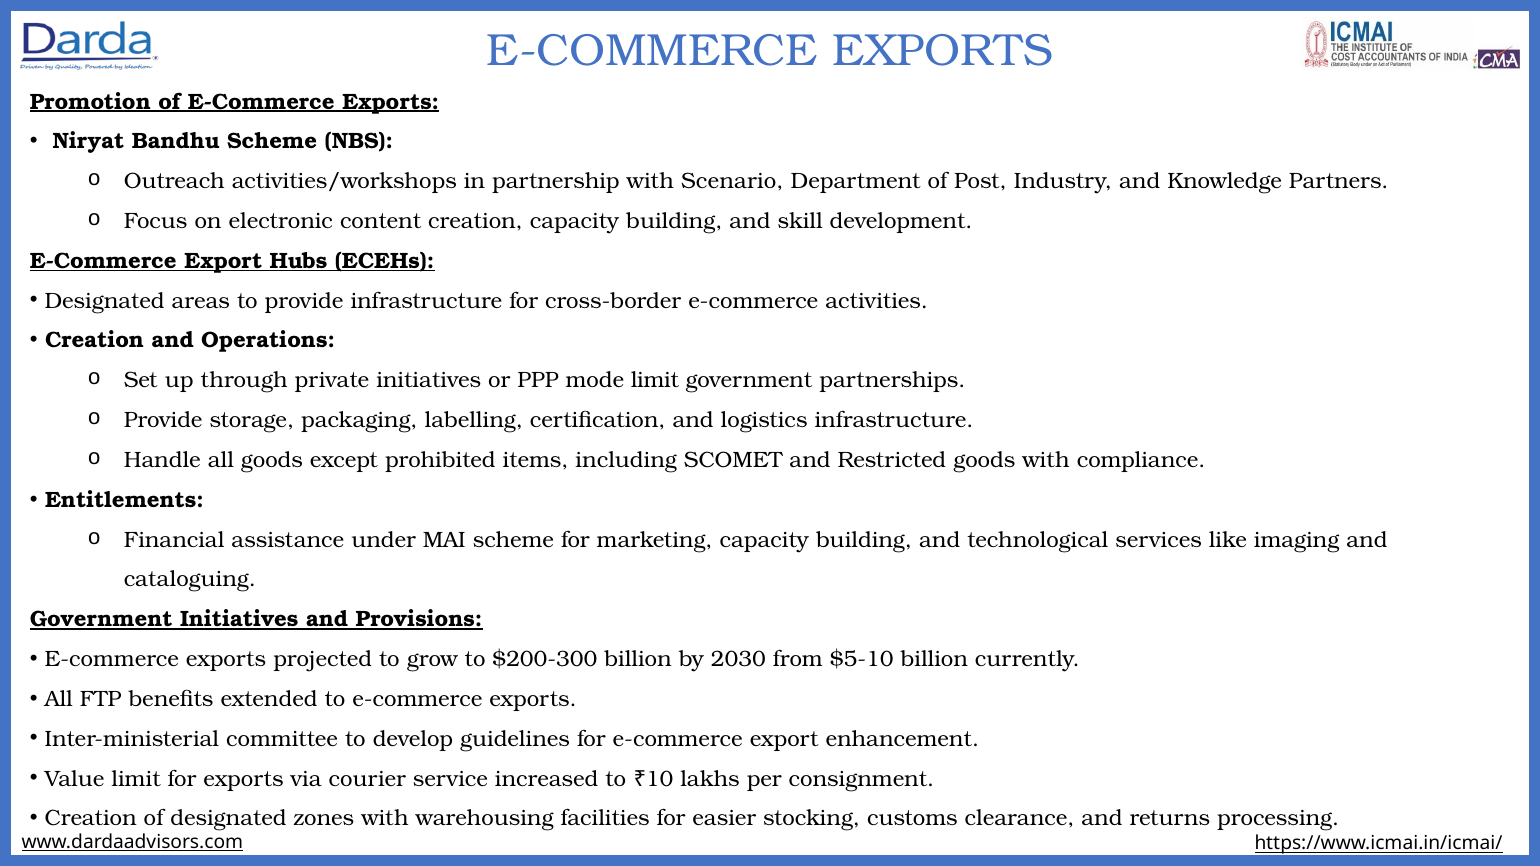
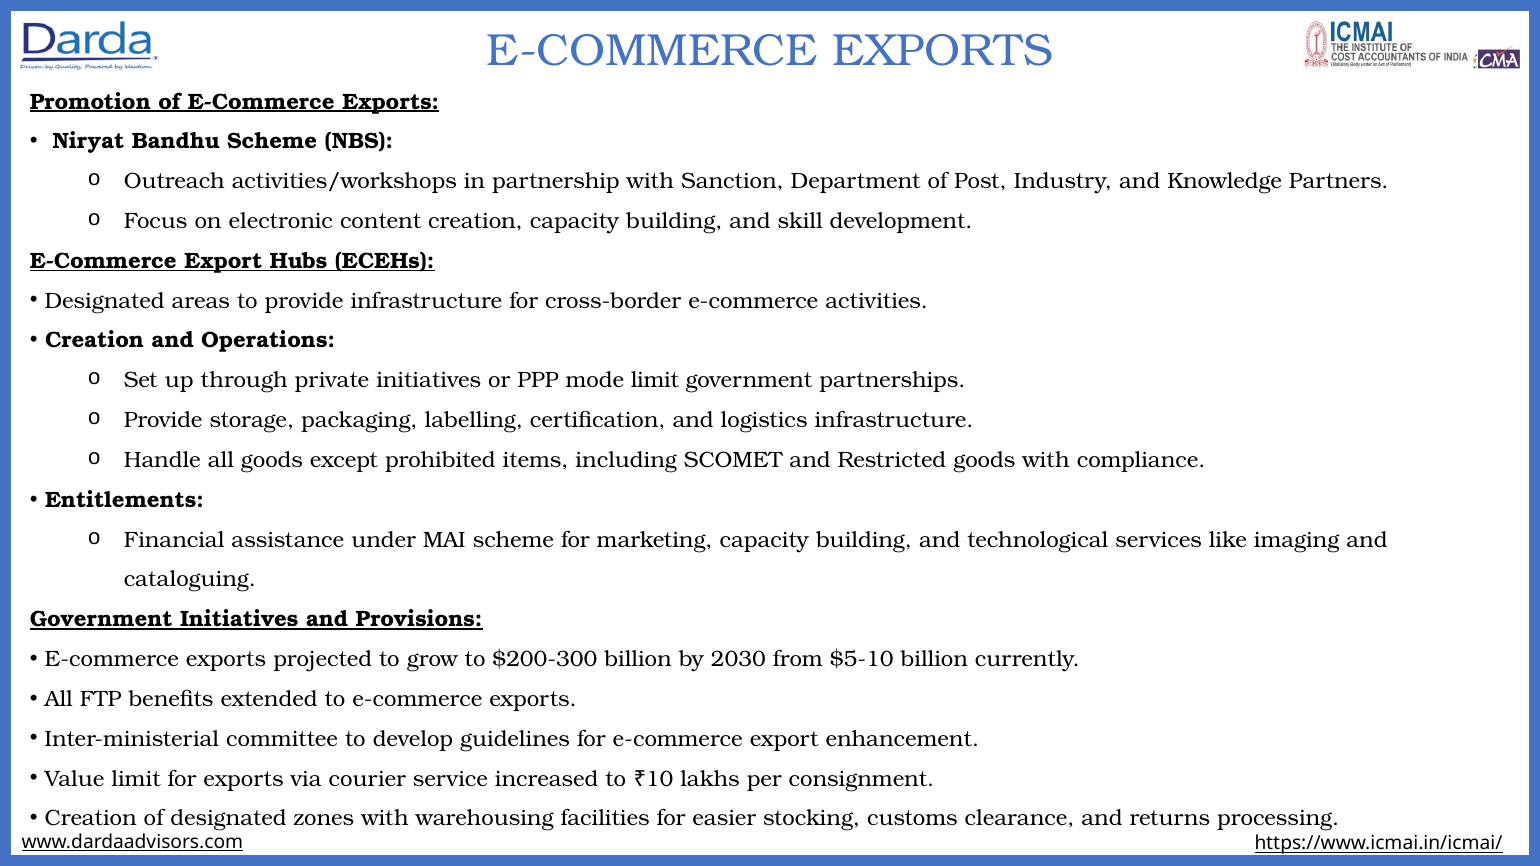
Scenario: Scenario -> Sanction (732, 181)
